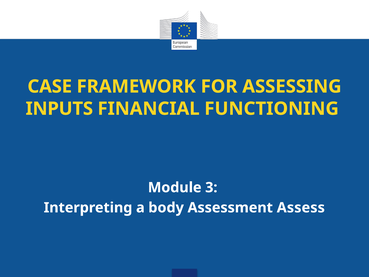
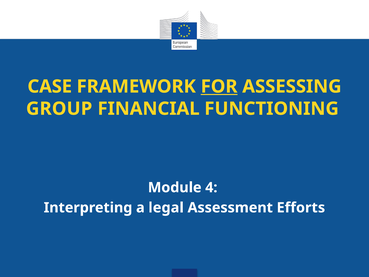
FOR underline: none -> present (219, 86)
INPUTS: INPUTS -> GROUP (59, 109)
3: 3 -> 4 (211, 187)
body: body -> legal (166, 207)
Assess: Assess -> Efforts (301, 207)
